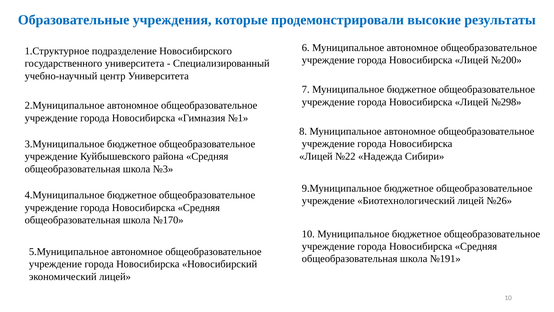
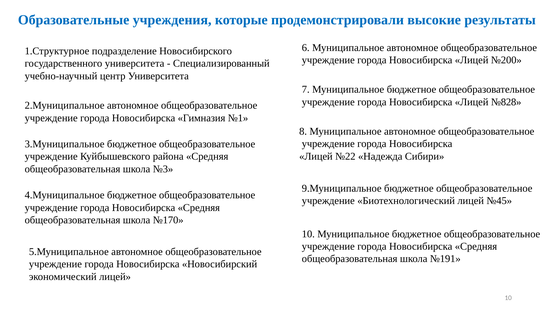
№298: №298 -> №828 (506, 102)
№26: №26 -> №45 (499, 201)
